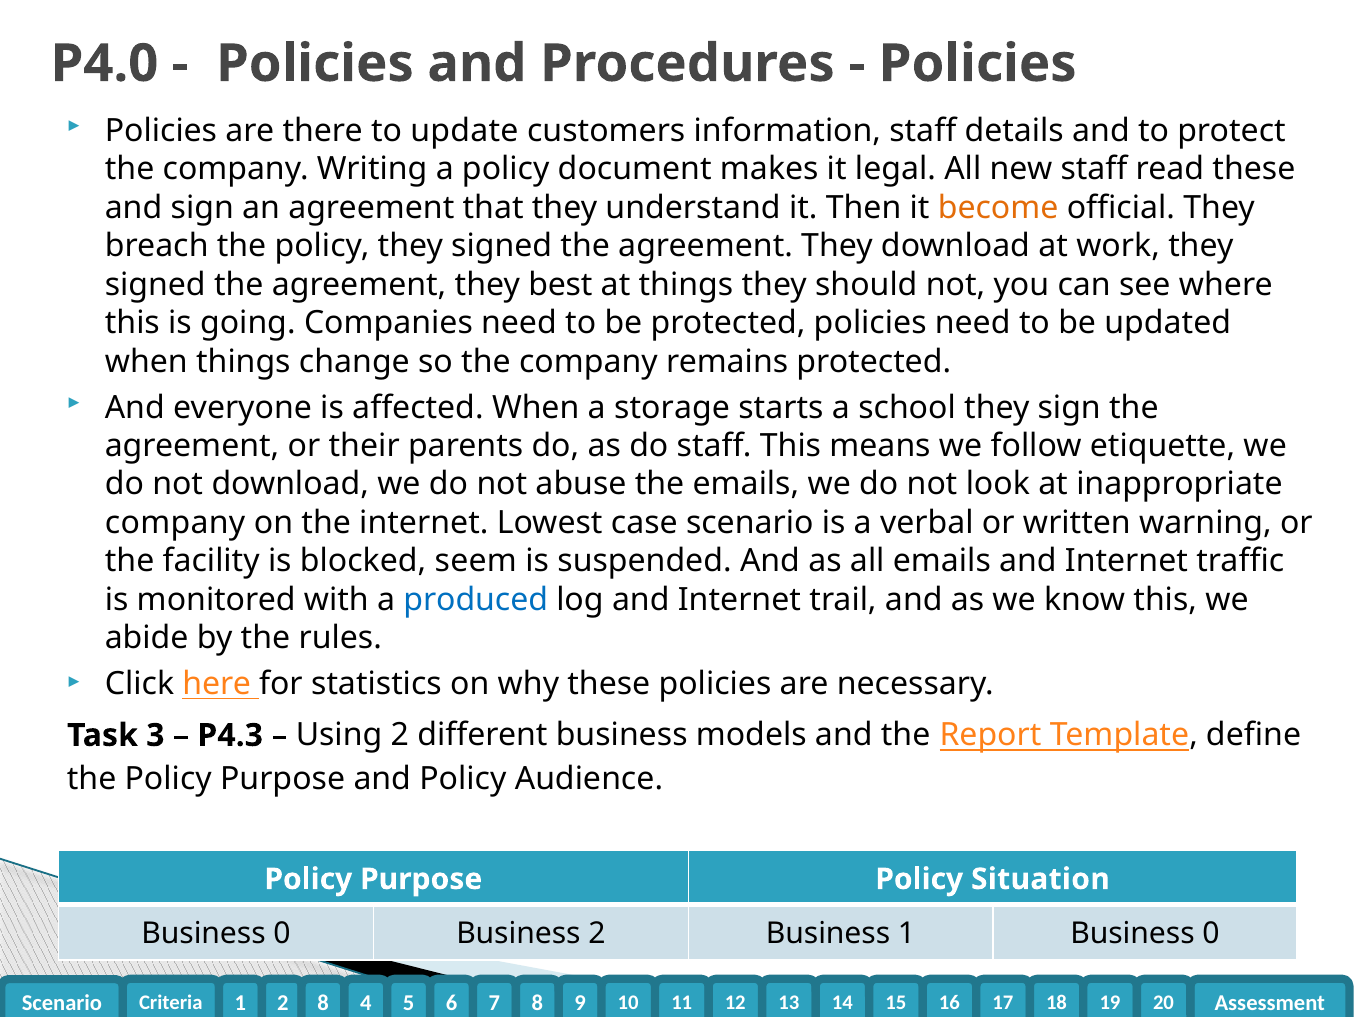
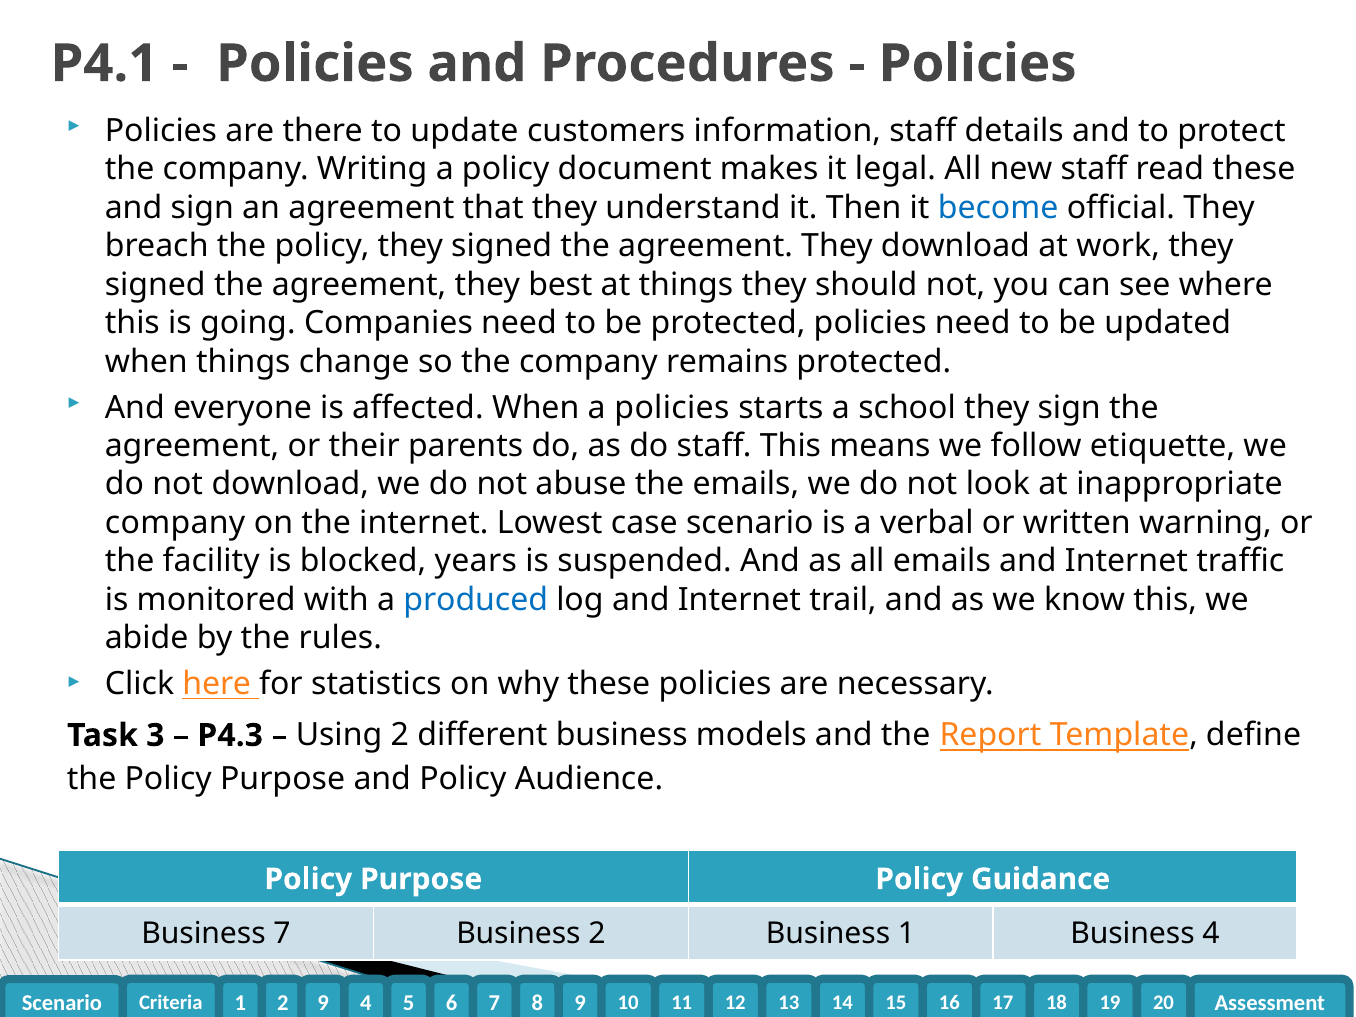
P4.0: P4.0 -> P4.1 (105, 64)
become colour: orange -> blue (998, 208)
a storage: storage -> policies (672, 407)
seem: seem -> years (476, 561)
Situation: Situation -> Guidance (1041, 879)
0: 0 -> 7 (282, 934)
1 Business 0: 0 -> 4 (1211, 934)
2 8: 8 -> 9 (323, 1003)
